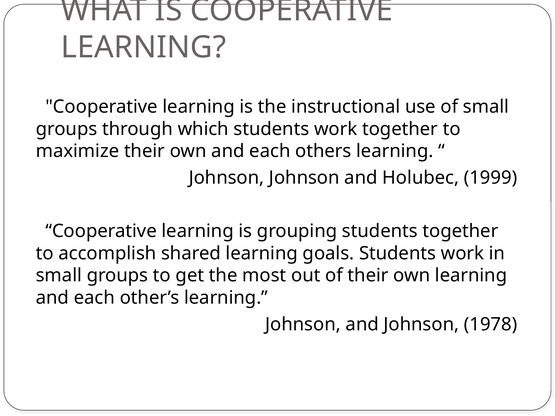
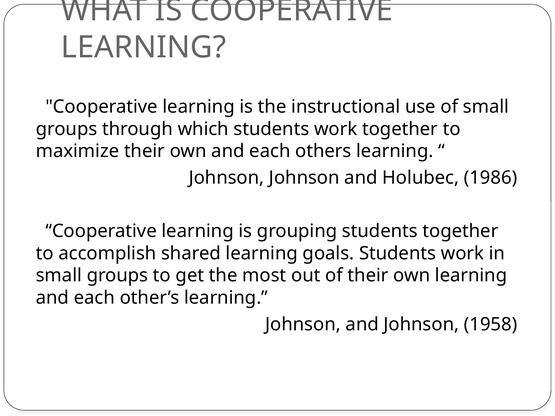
1999: 1999 -> 1986 (491, 178)
1978: 1978 -> 1958 (491, 325)
